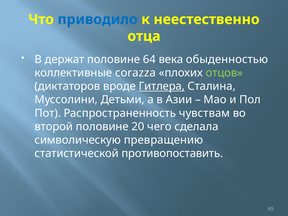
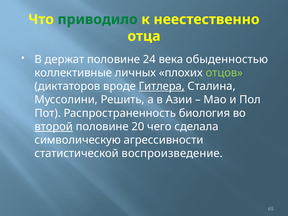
приводило colour: blue -> green (98, 19)
64: 64 -> 24 (149, 59)
corazza: corazza -> личных (136, 73)
Детьми: Детьми -> Решить (123, 100)
чувствам: чувствам -> биология (205, 113)
второй underline: none -> present (54, 127)
превращению: превращению -> агрессивности (164, 140)
противопоставить: противопоставить -> воспроизведение (172, 153)
